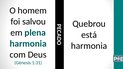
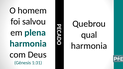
está: está -> qual (89, 35)
